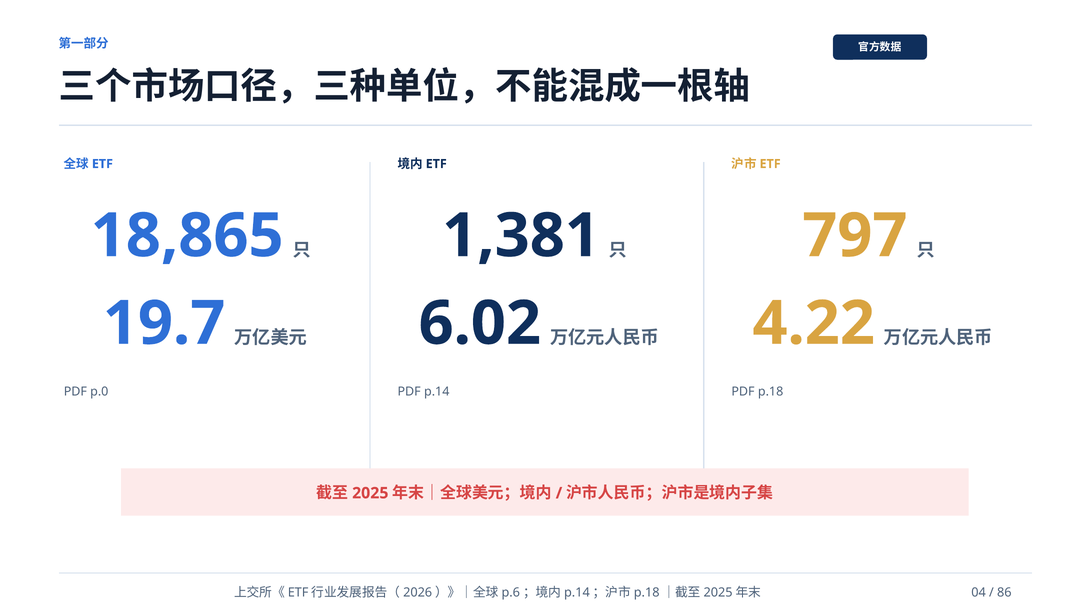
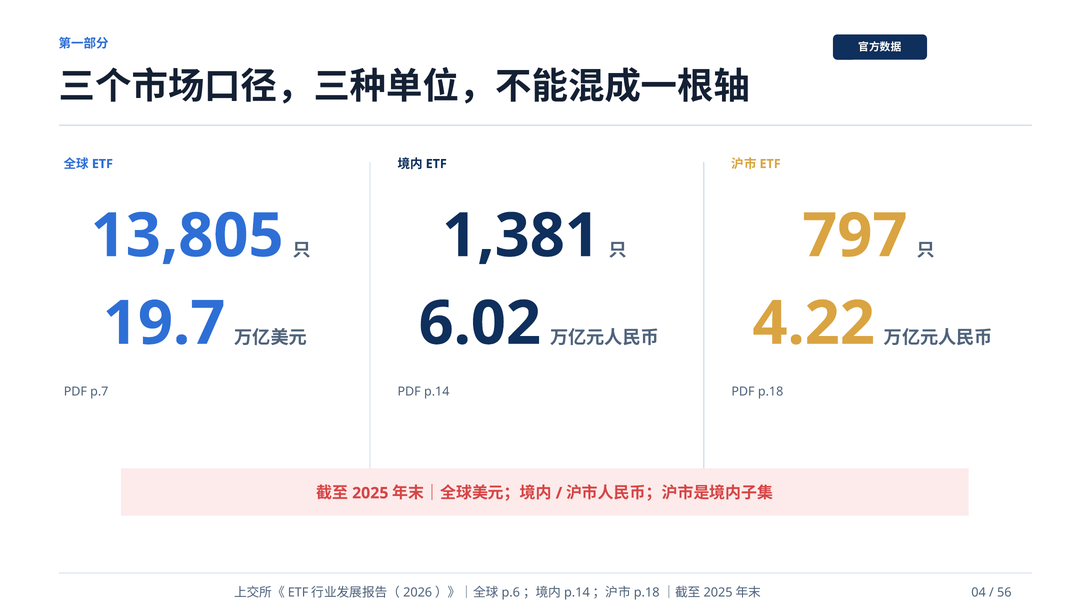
18,865: 18,865 -> 13,805 (187, 236)
p.0: p.0 -> p.7 (99, 391)
86: 86 -> 56 (1004, 592)
